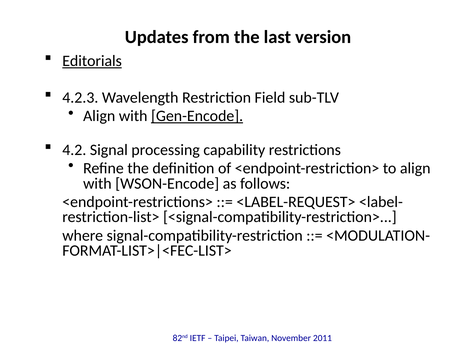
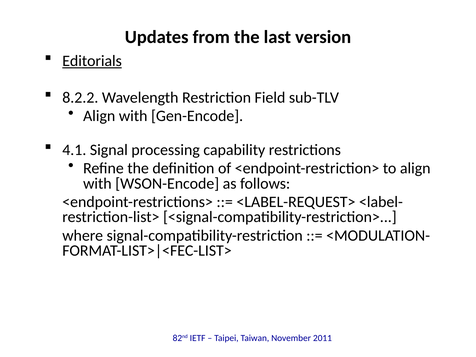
4.2.3: 4.2.3 -> 8.2.2 (80, 98)
Gen-Encode underline: present -> none (197, 116)
4.2: 4.2 -> 4.1 (74, 150)
